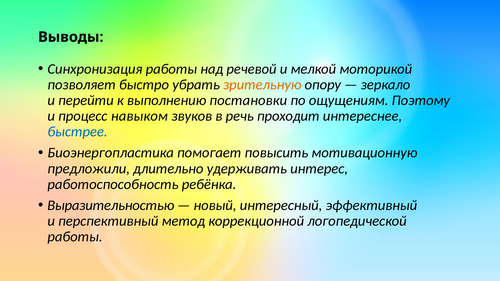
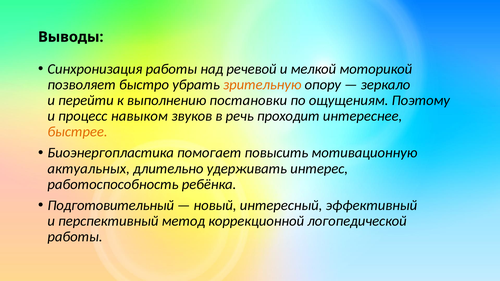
быстрее colour: blue -> orange (78, 132)
предложили: предложили -> актуальных (89, 169)
Выразительностью: Выразительностью -> Подготовительный (111, 205)
